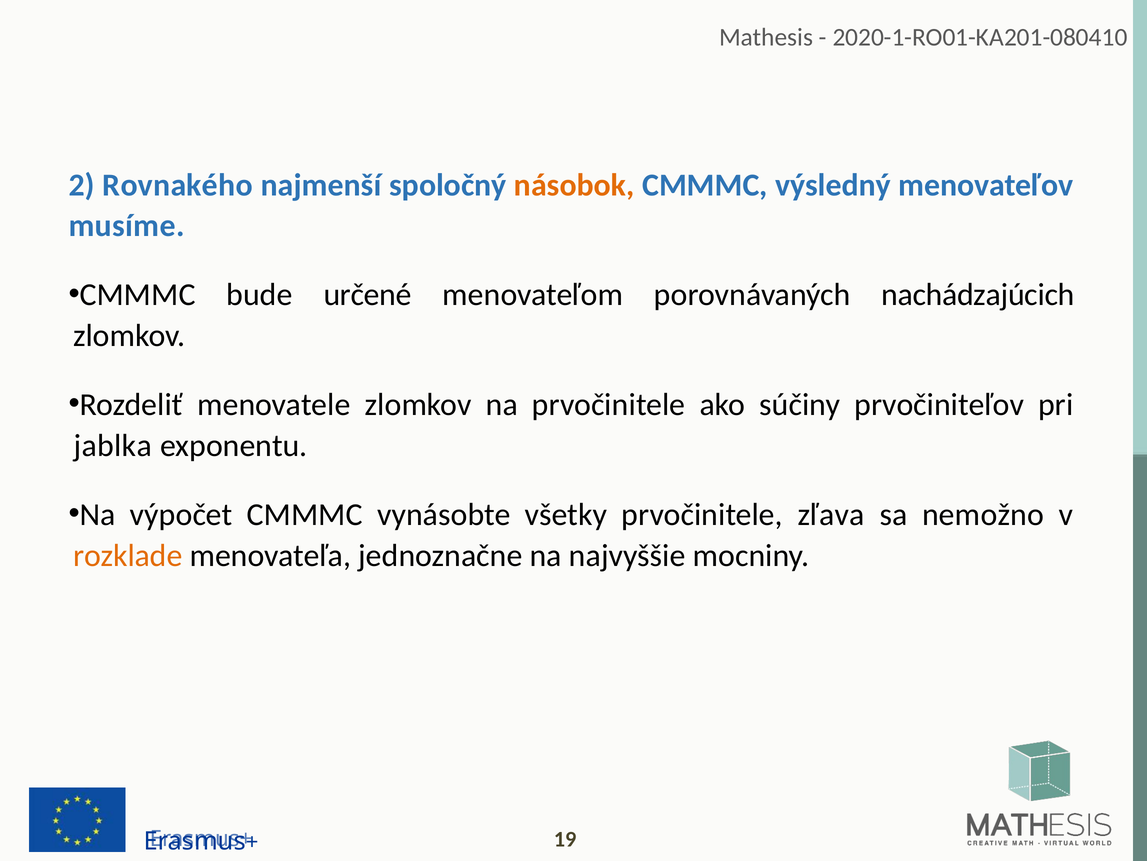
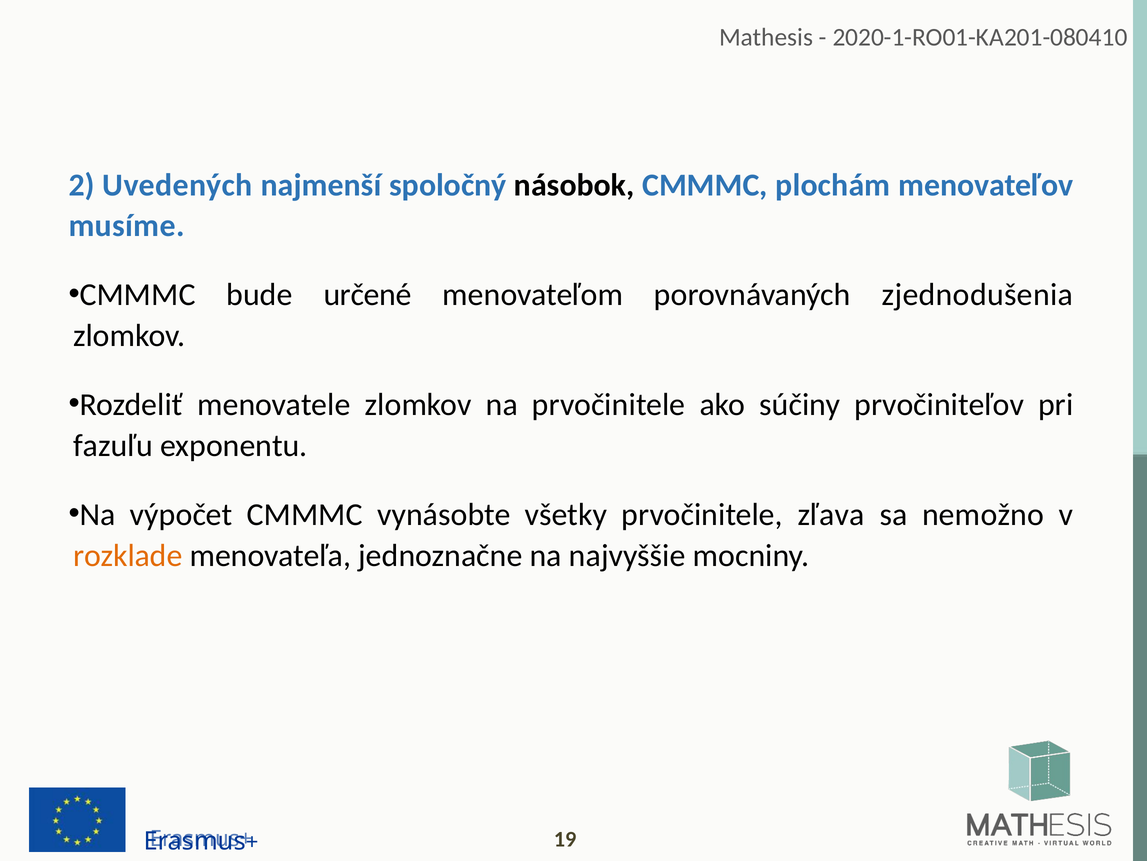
Rovnakého: Rovnakého -> Uvedených (178, 185)
násobok colour: orange -> black (574, 185)
výsledný: výsledný -> plochám (833, 185)
nachádzajúcich: nachádzajúcich -> zjednodušenia (977, 295)
jablka: jablka -> fazuľu (113, 445)
